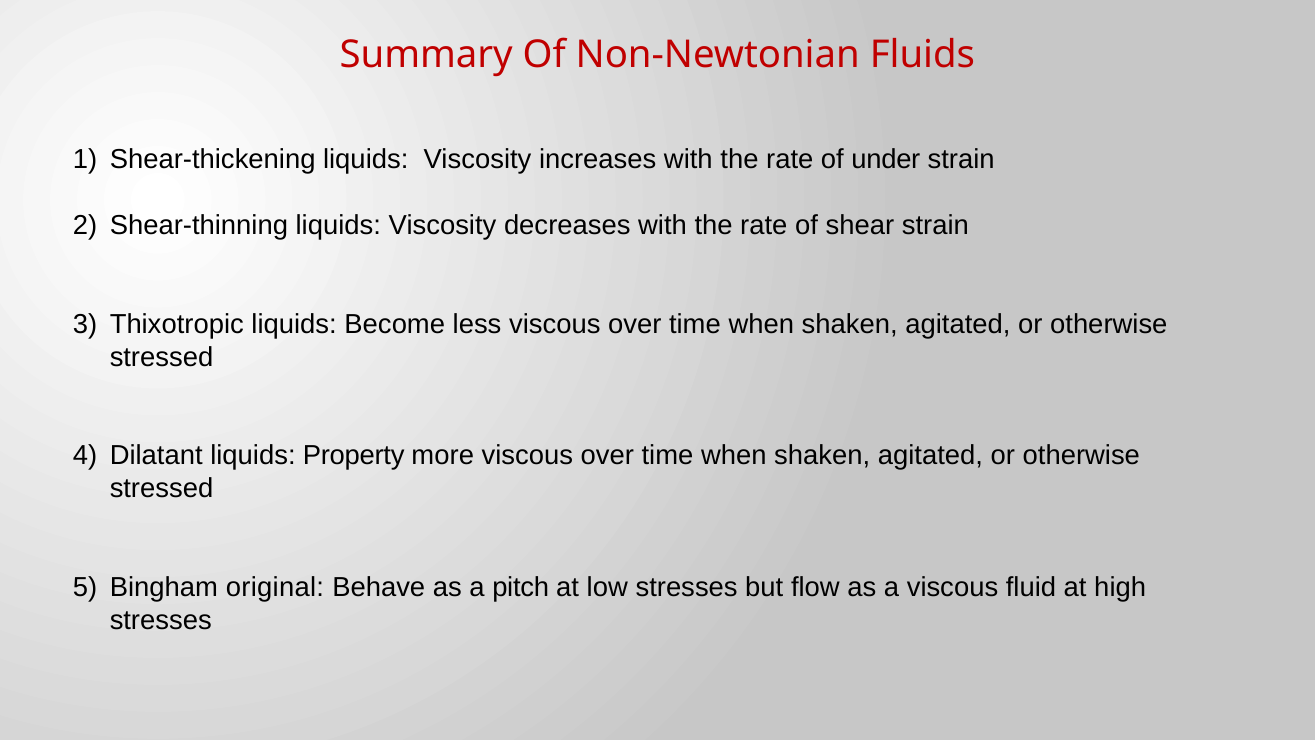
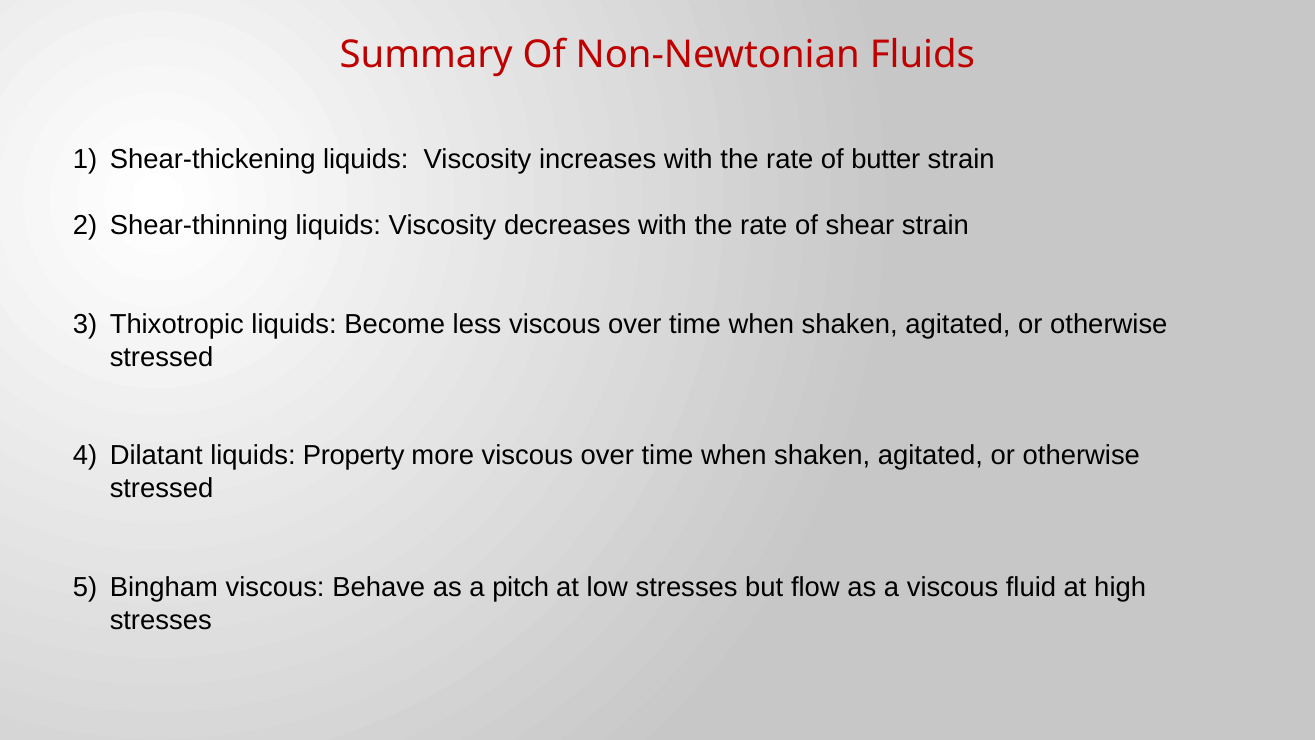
under: under -> butter (886, 160)
Bingham original: original -> viscous (275, 587)
